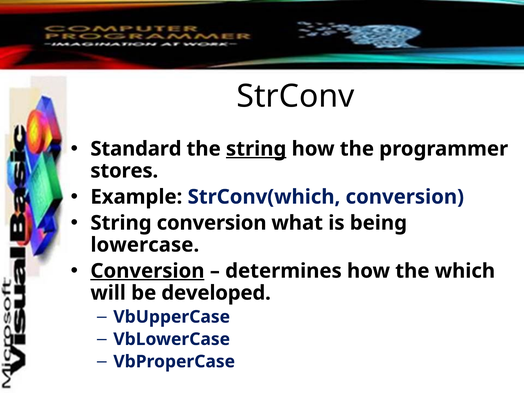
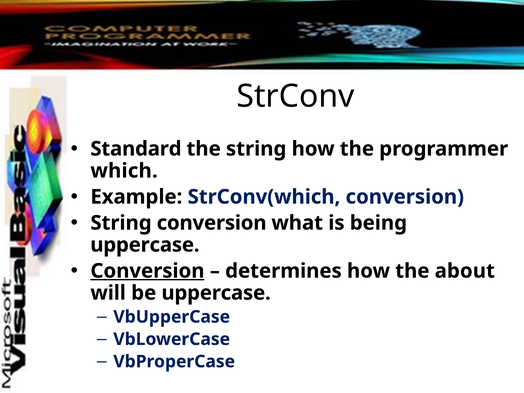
string underline: present -> none (256, 149)
stores: stores -> which (124, 171)
lowercase: lowercase -> uppercase (145, 245)
which: which -> about (465, 271)
be developed: developed -> uppercase (216, 293)
